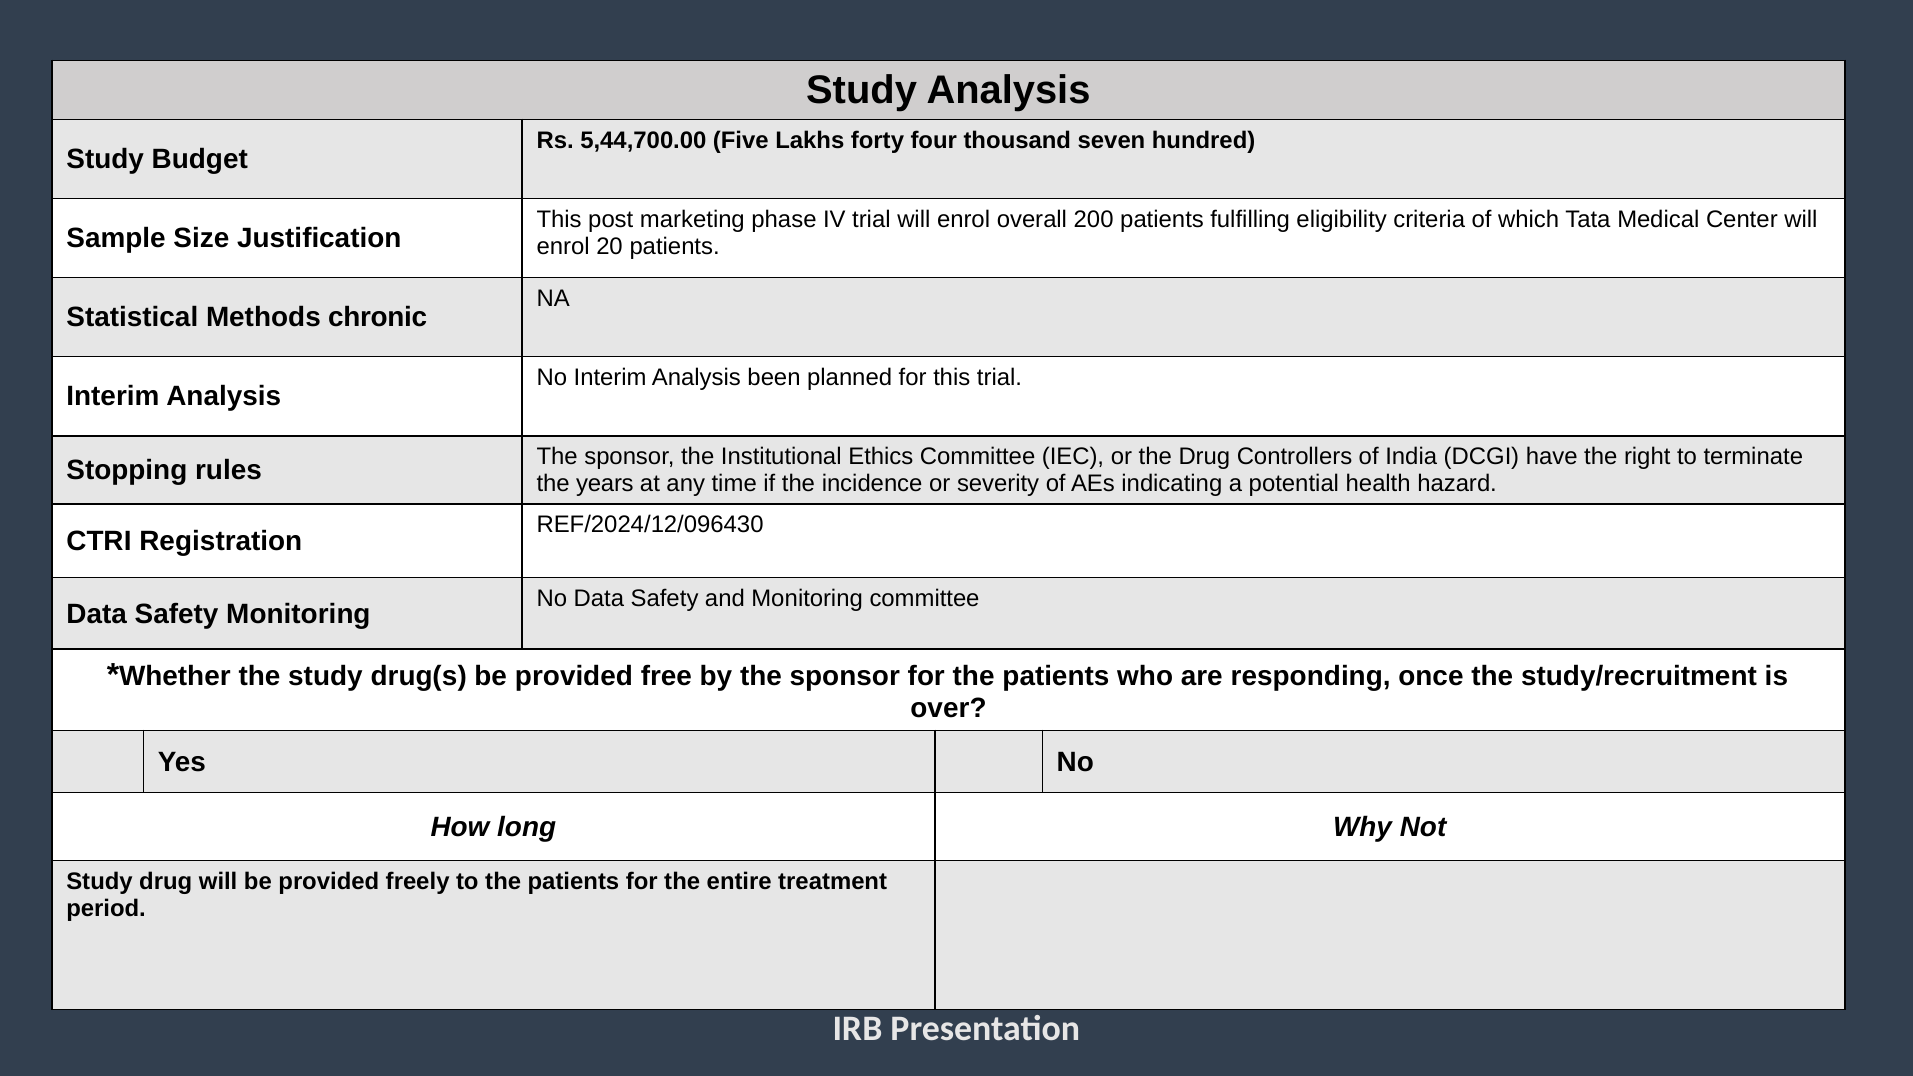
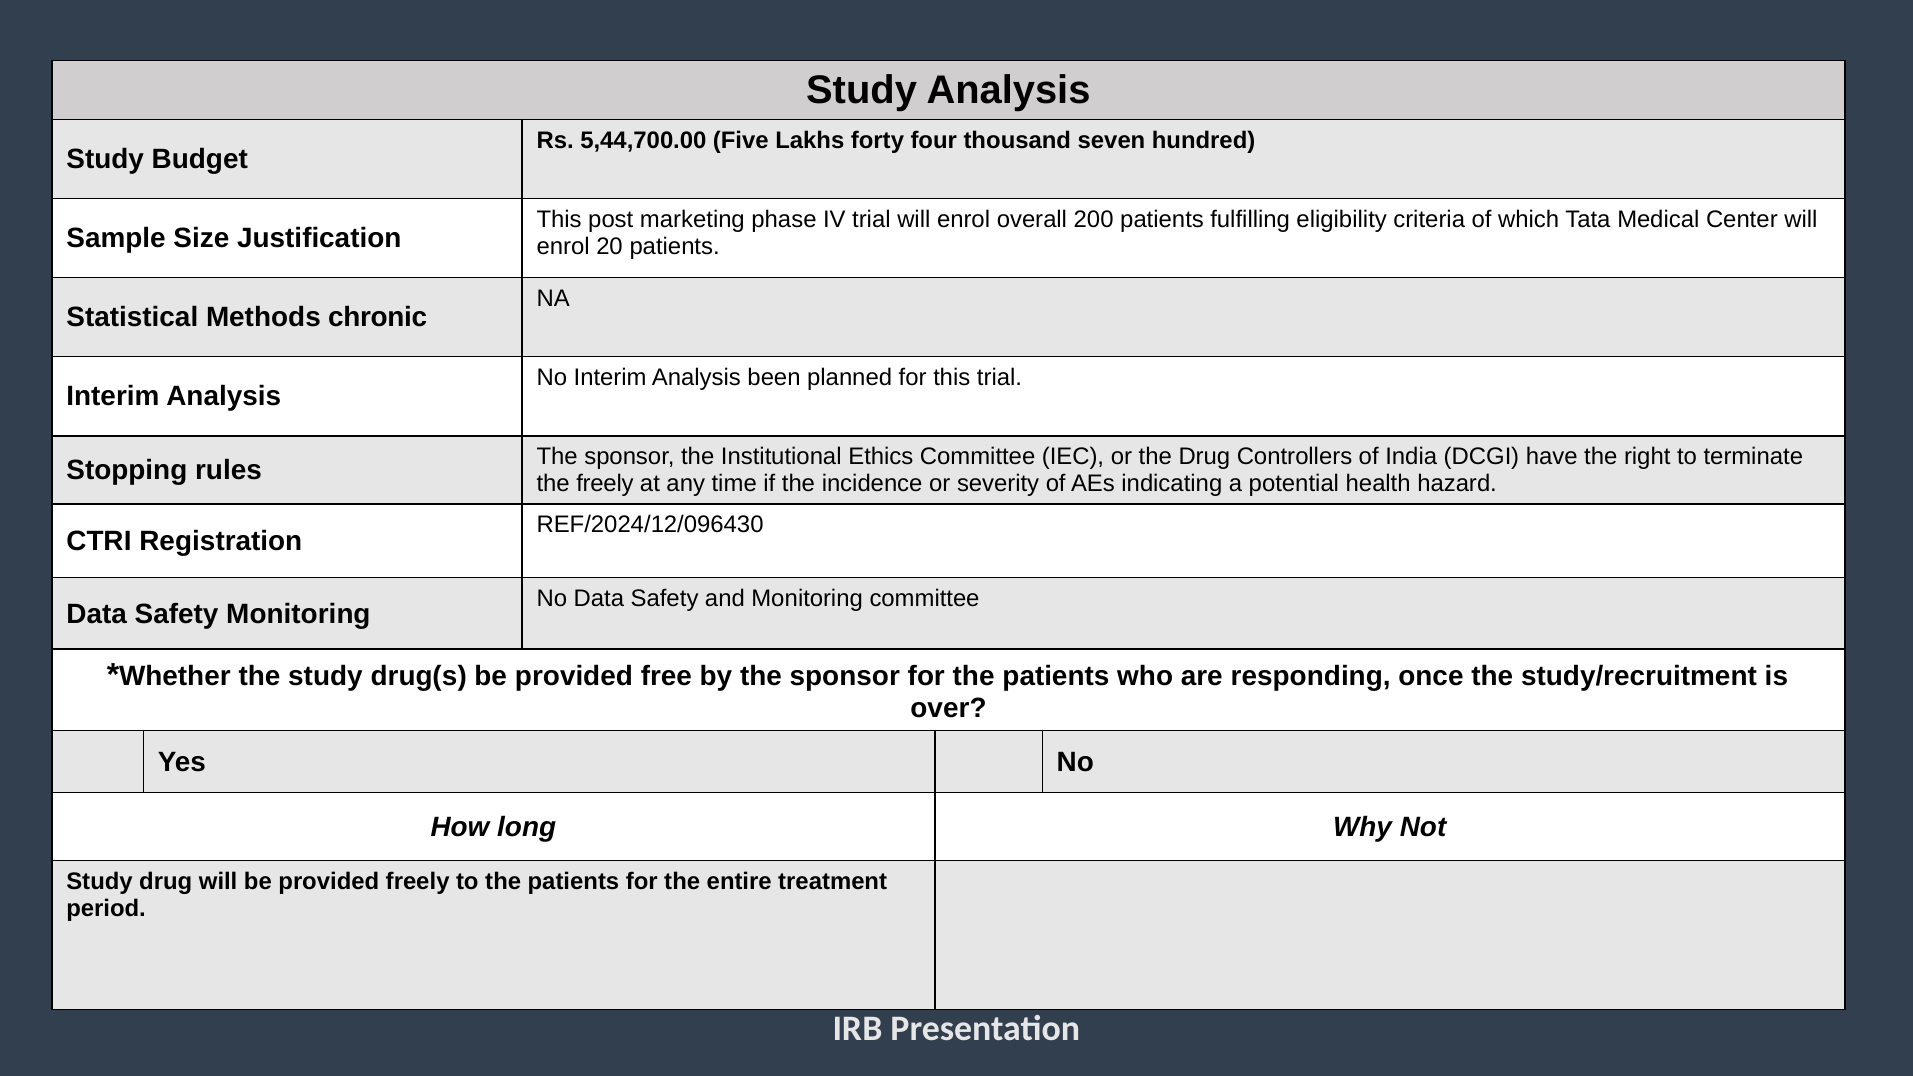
the years: years -> freely (605, 484)
